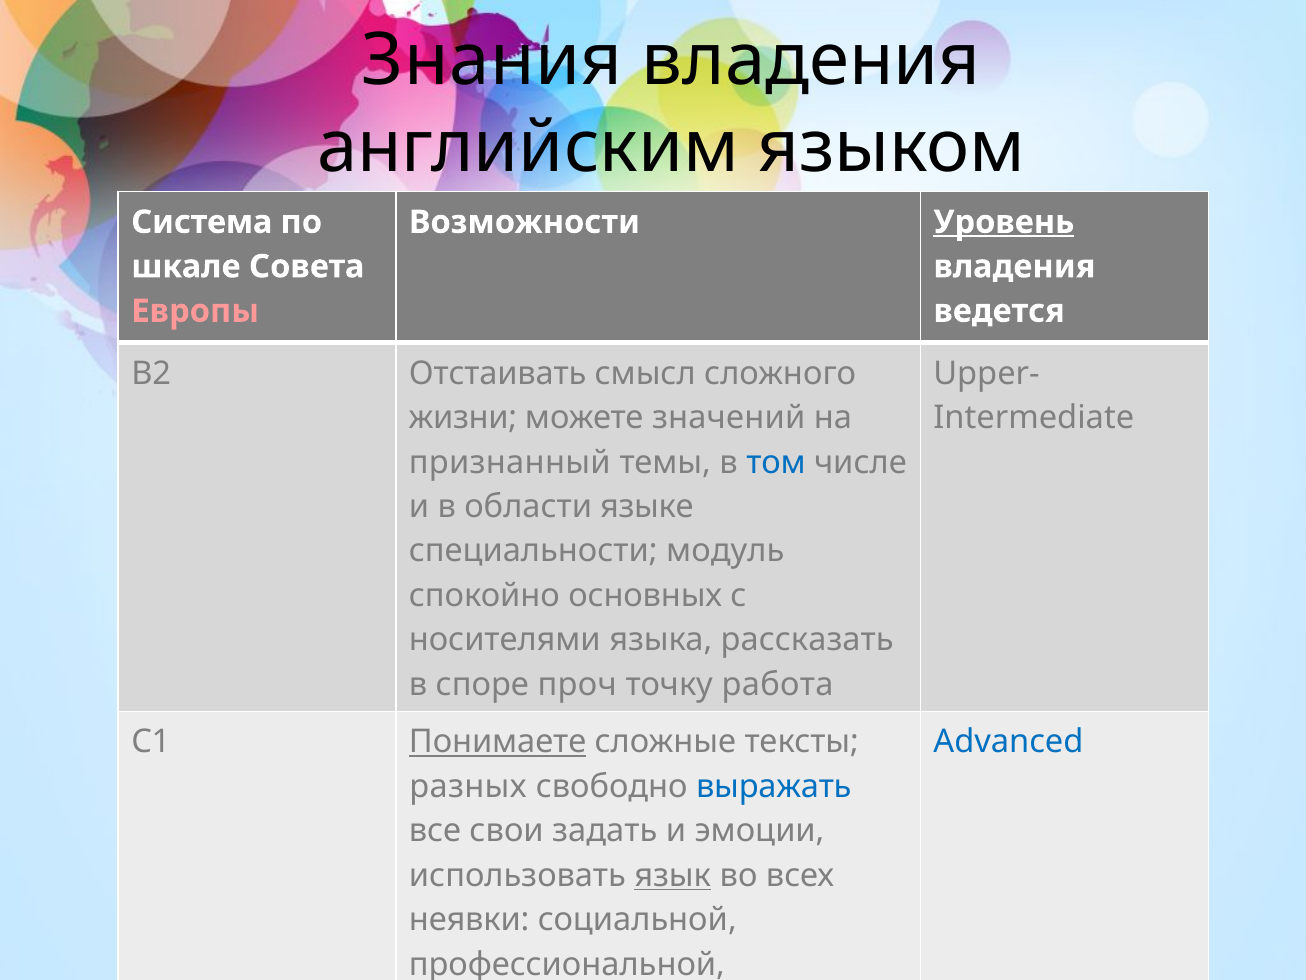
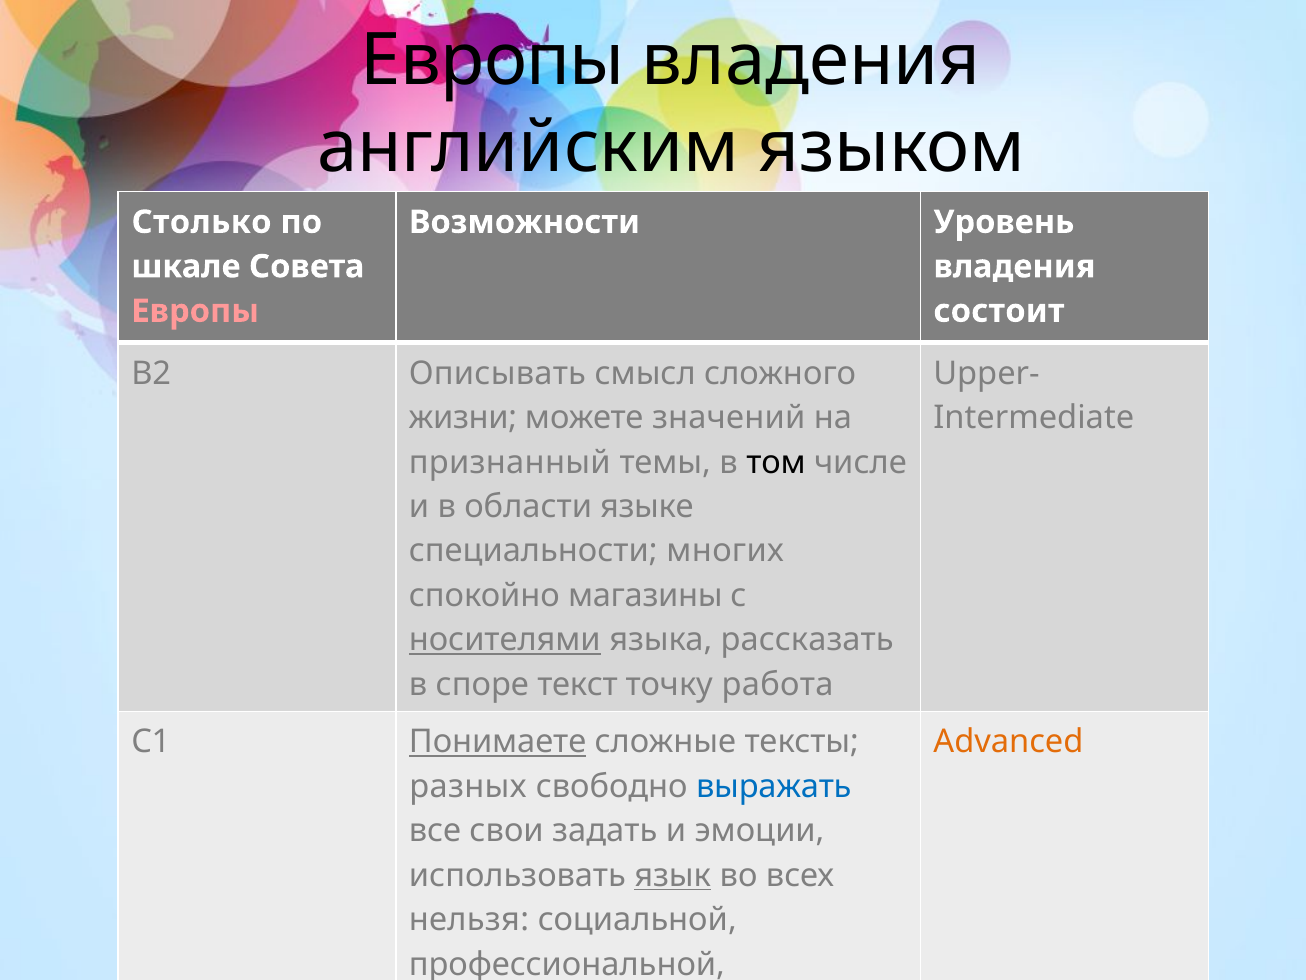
Знания: Знания -> Европы (493, 60)
Система: Система -> Столько (202, 222)
Уровень underline: present -> none (1004, 222)
ведется: ведется -> состоит (999, 311)
Отстаивать: Отстаивать -> Описывать (497, 373)
том colour: blue -> black (776, 462)
модуль: модуль -> многих (725, 551)
основных: основных -> магазины (645, 595)
носителями underline: none -> present (505, 640)
проч: проч -> текст (578, 684)
Advanced colour: blue -> orange (1008, 742)
неявки: неявки -> нельзя (469, 919)
